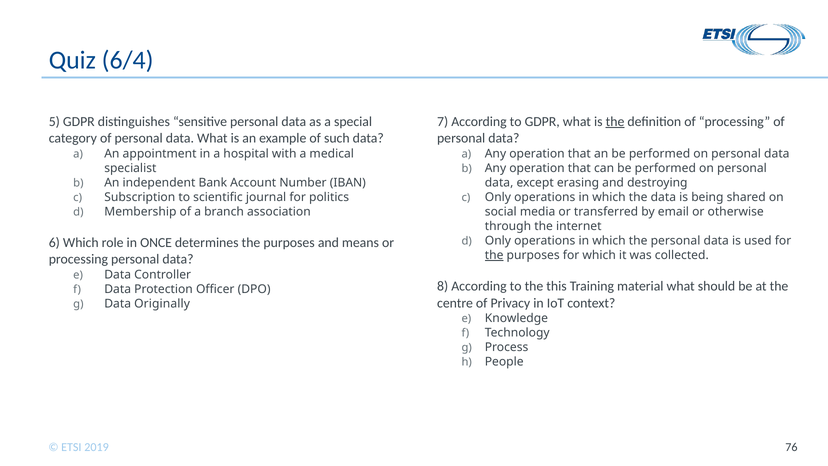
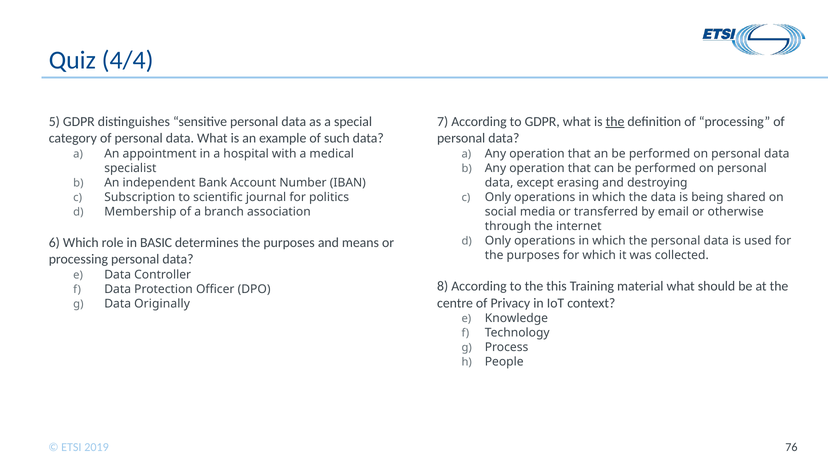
6/4: 6/4 -> 4/4 (128, 60)
ONCE: ONCE -> BASIC (156, 243)
the underline: present -> none (494, 255)
